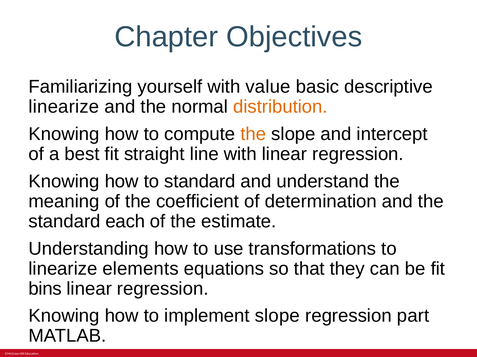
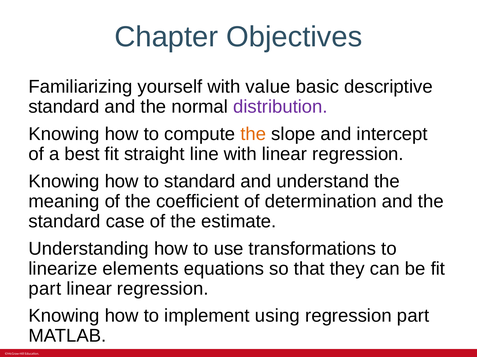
linearize: linearize -> standard (64, 107)
distribution colour: orange -> purple (280, 107)
each: each -> case (125, 222)
bins: bins -> part (45, 289)
implement slope: slope -> using (277, 317)
